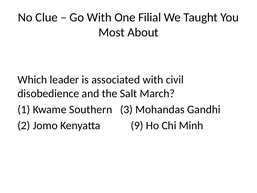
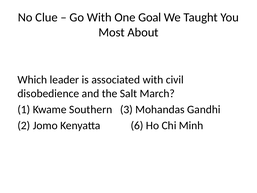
Filial: Filial -> Goal (150, 17)
9: 9 -> 6 (137, 125)
